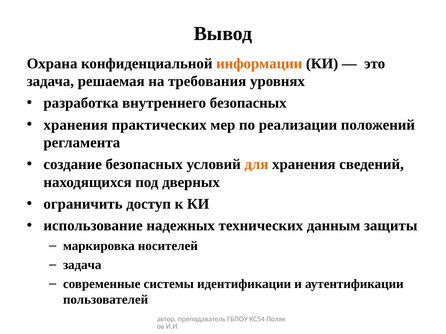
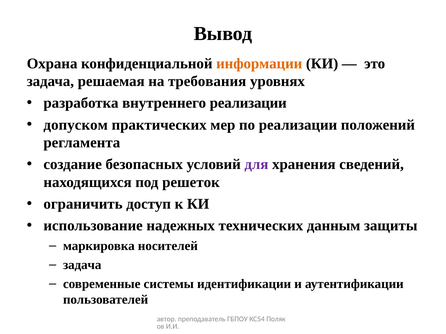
внутреннего безопасных: безопасных -> реализации (248, 103)
хранения: хранения -> допуском (76, 125)
для colour: orange -> purple (256, 165)
дверных: дверных -> решеток (191, 182)
